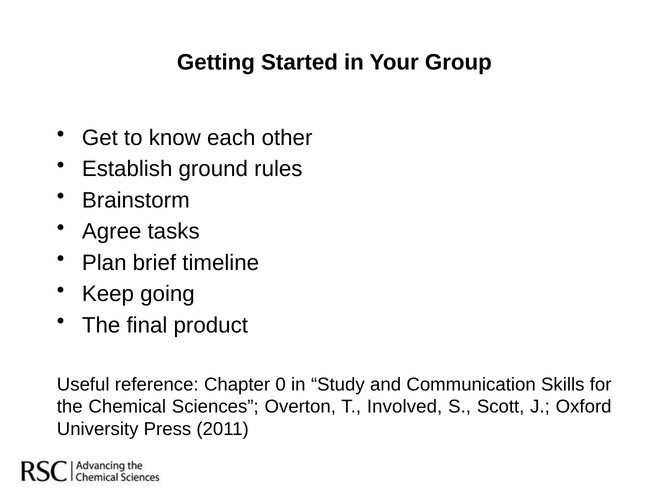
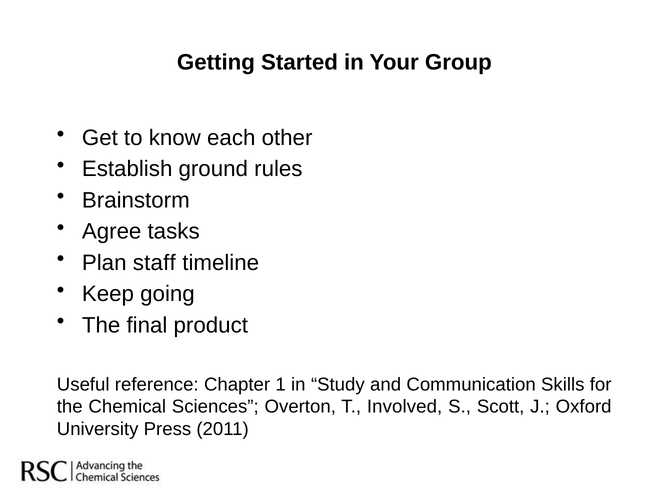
brief: brief -> staff (154, 263)
0: 0 -> 1 (281, 384)
